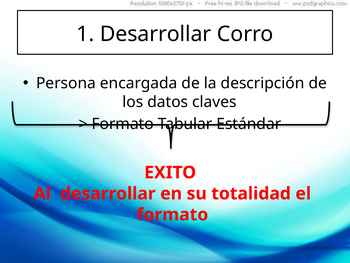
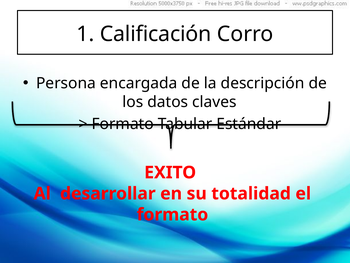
1 Desarrollar: Desarrollar -> Calificación (156, 34)
